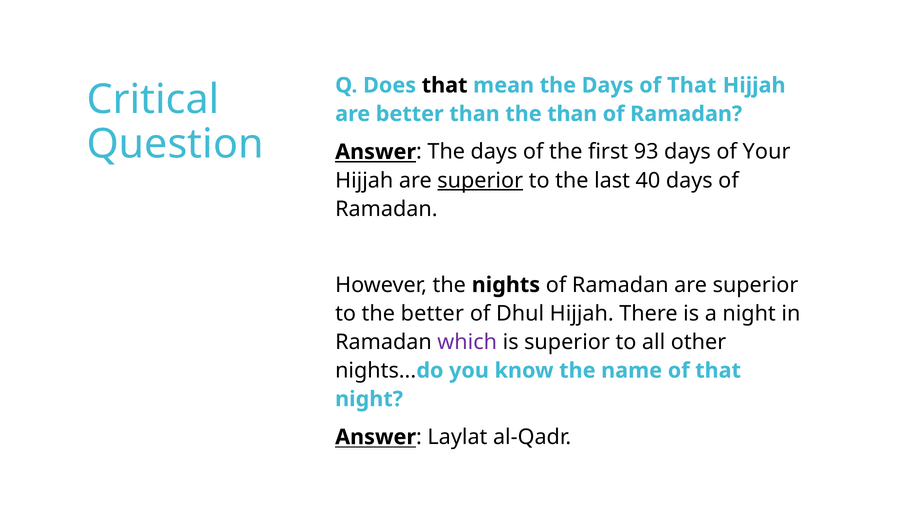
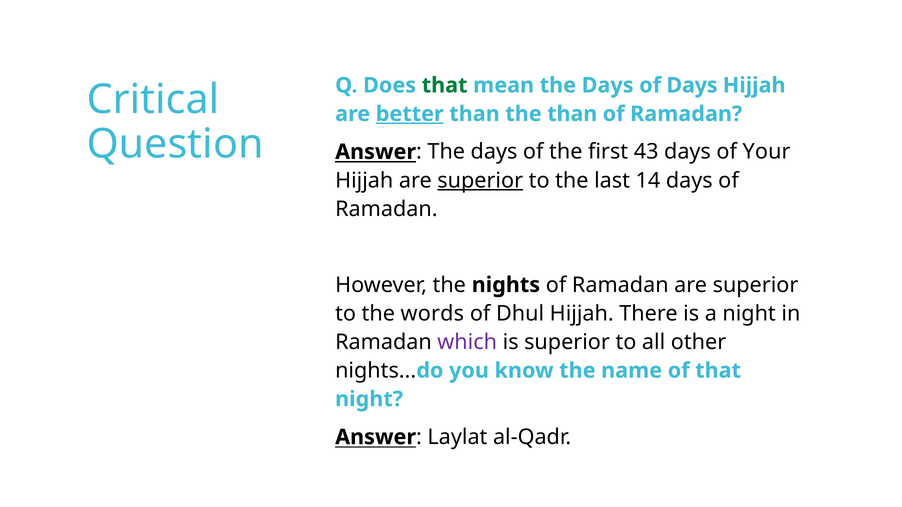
that colour: black -> green (445, 85)
Days of That: That -> Days (692, 85)
better underline: none -> present (410, 114)
93: 93 -> 43 (646, 152)
40: 40 -> 14 (648, 181)
the better: better -> words (432, 314)
